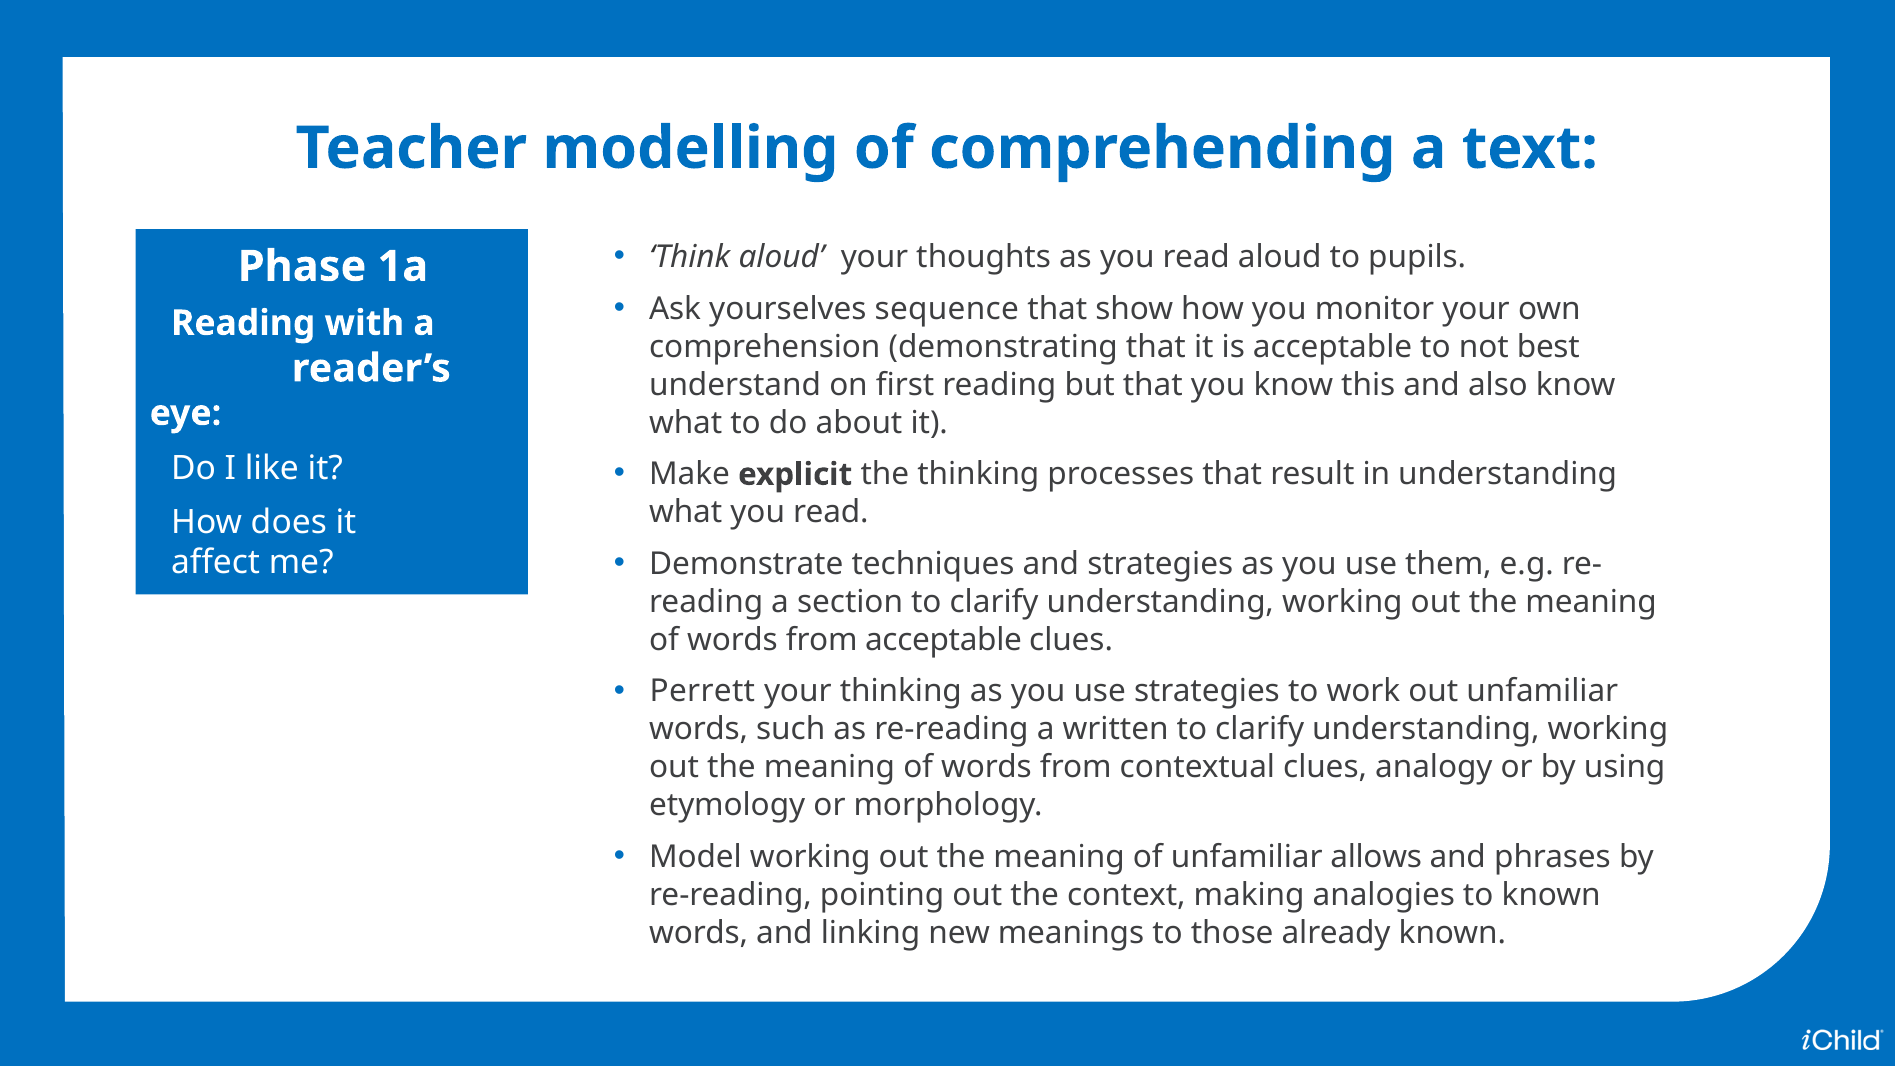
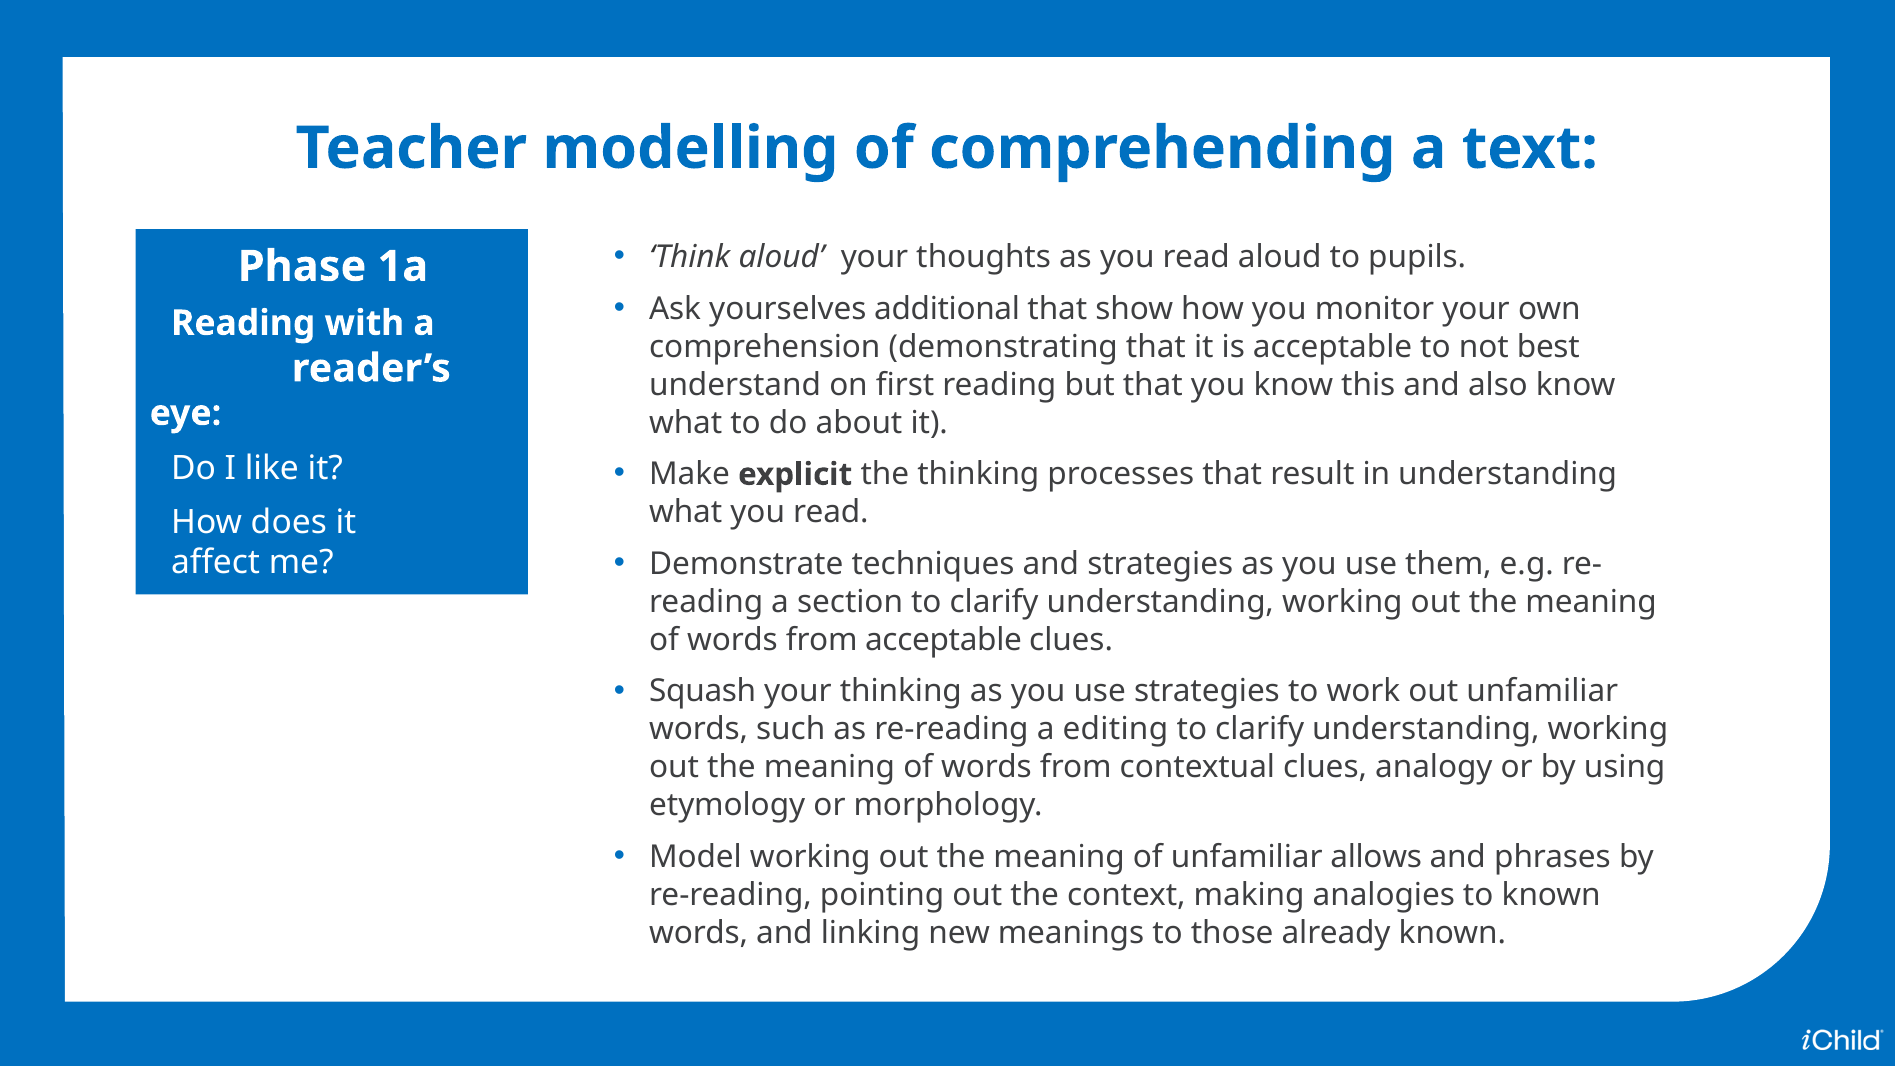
sequence: sequence -> additional (947, 309)
Perrett: Perrett -> Squash (703, 691)
written: written -> editing (1115, 729)
